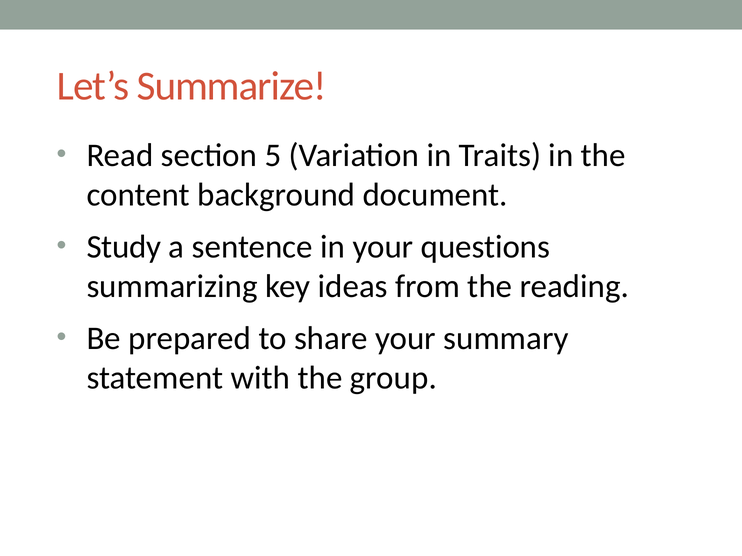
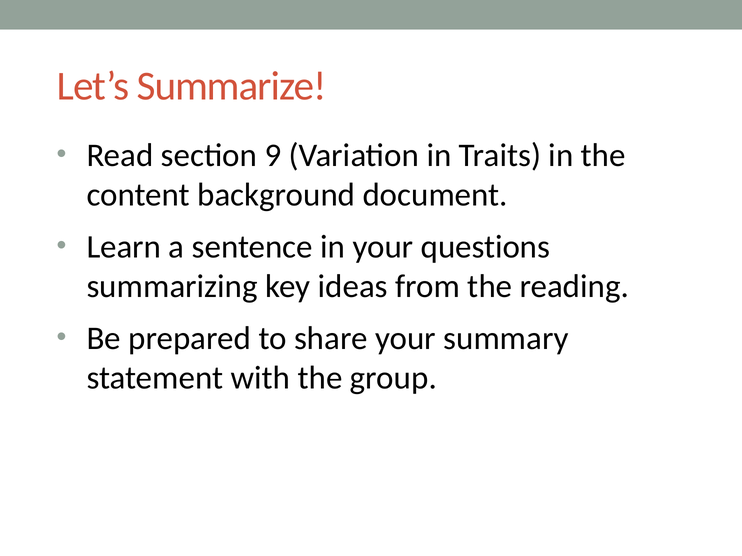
5: 5 -> 9 (273, 156)
Study: Study -> Learn (124, 247)
